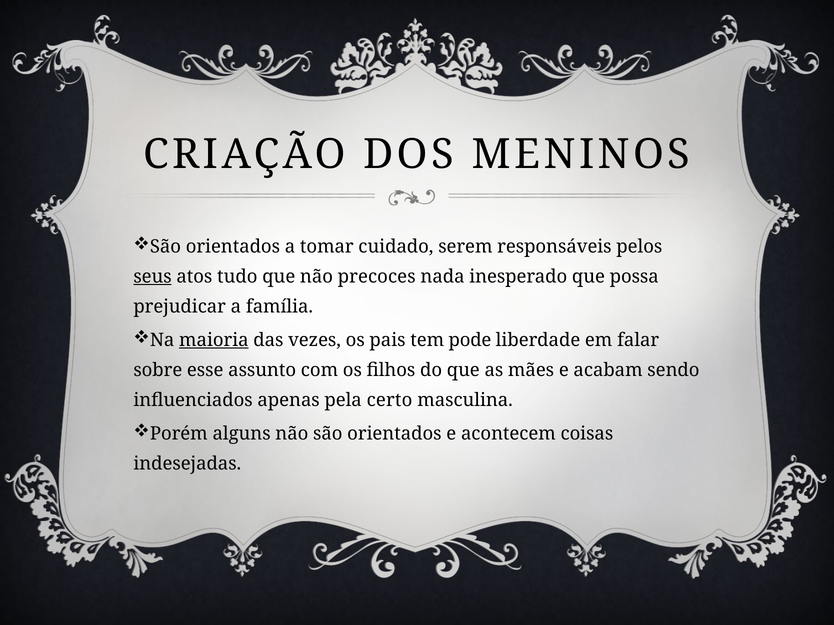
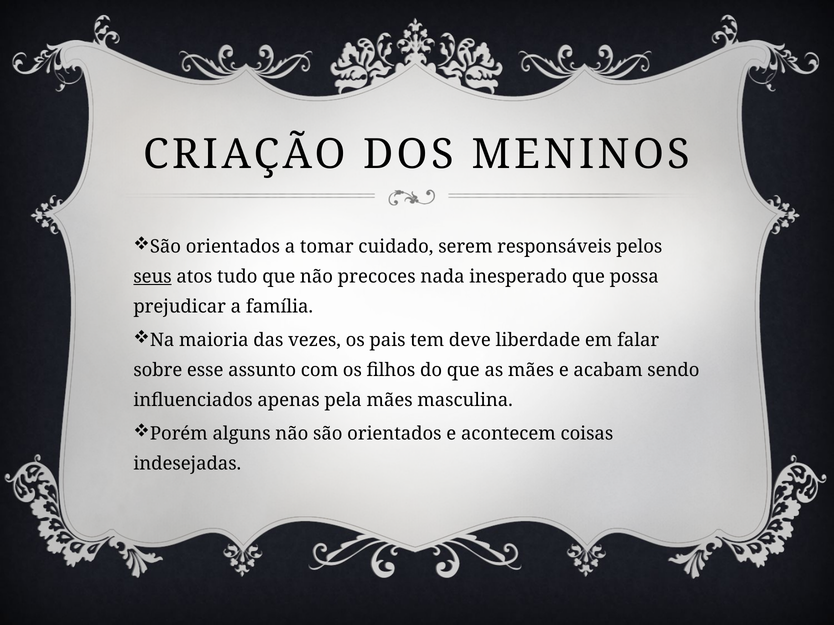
maioria underline: present -> none (214, 340)
pode: pode -> deve (470, 340)
pela certo: certo -> mães (390, 400)
